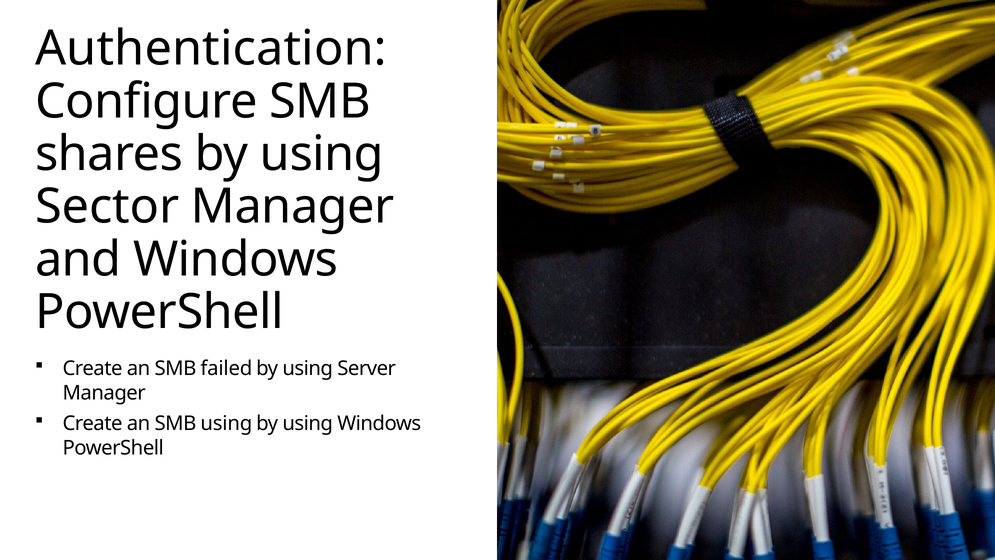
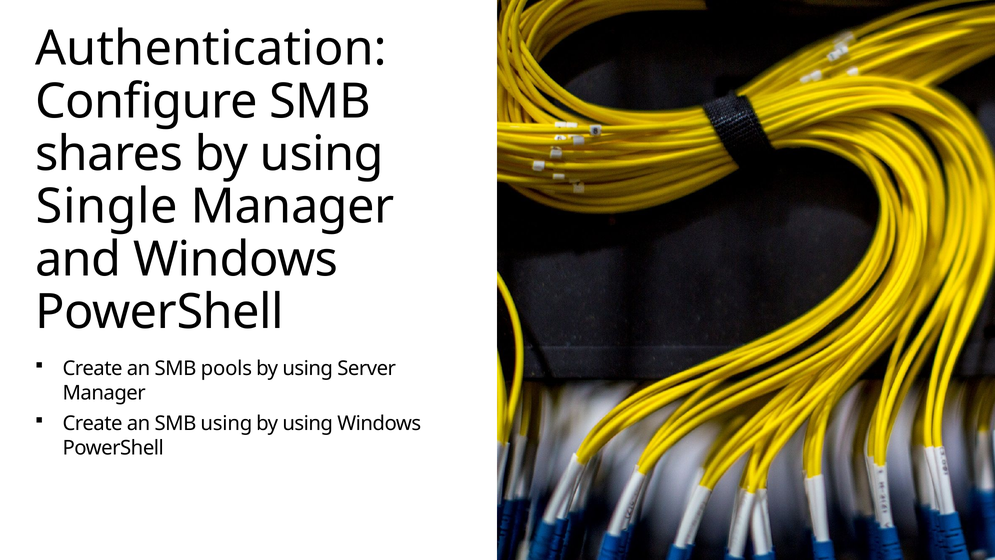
Sector: Sector -> Single (107, 207)
failed: failed -> pools (226, 368)
